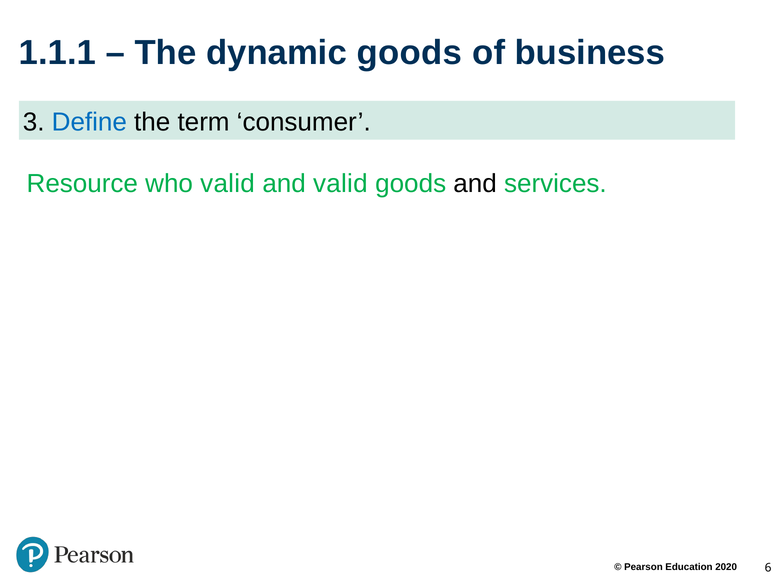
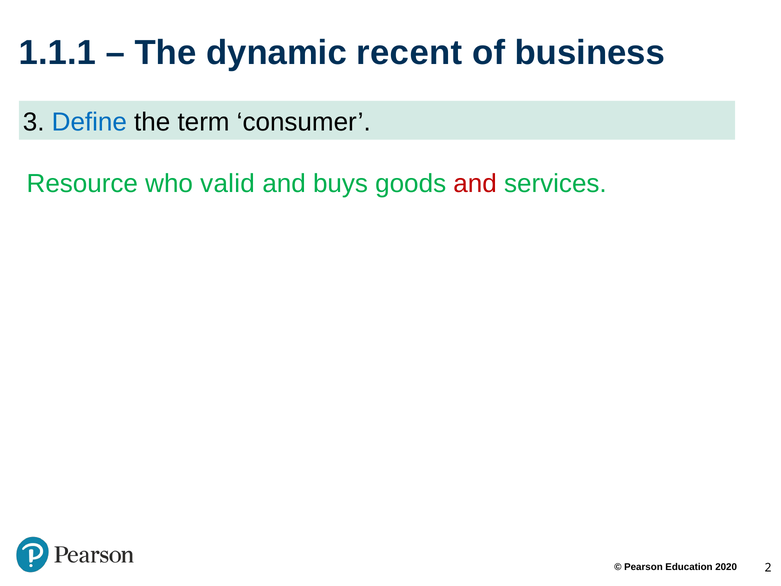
dynamic goods: goods -> recent (409, 53)
and valid: valid -> buys (340, 183)
and colour: black -> red (475, 183)
6: 6 -> 2 (768, 568)
